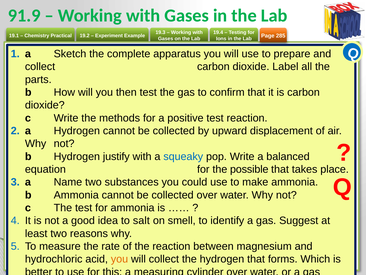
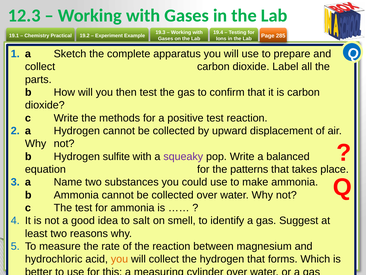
91.9: 91.9 -> 12.3 (24, 16)
justify: justify -> sulfite (116, 156)
squeaky colour: blue -> purple (183, 156)
possible: possible -> patterns (249, 169)
